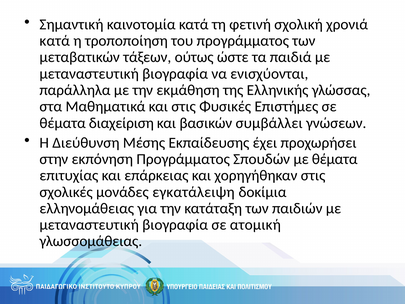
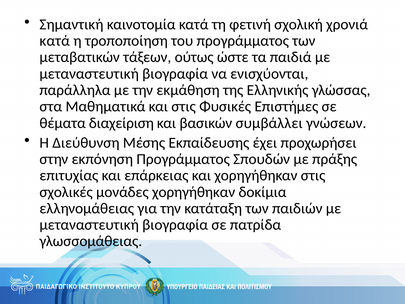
με θέματα: θέματα -> πράξης (335, 159)
μονάδες εγκατάλειψη: εγκατάλειψη -> χορηγήθηκαν (194, 192)
ατομική: ατομική -> πατρίδα (255, 225)
